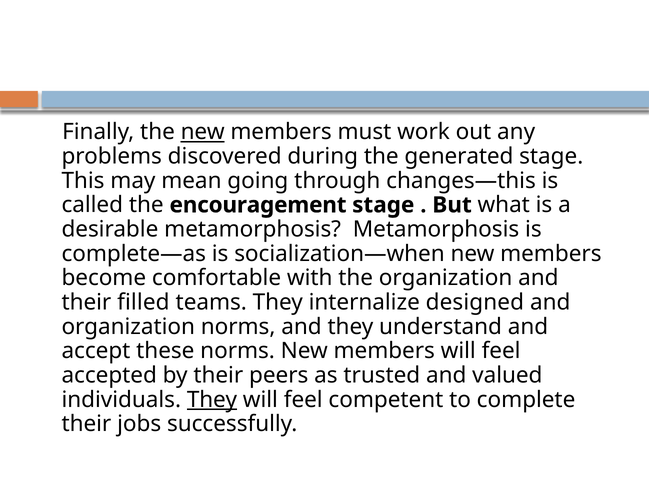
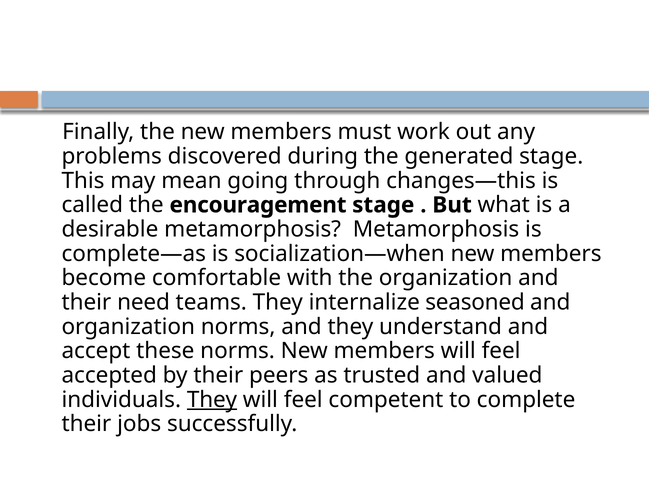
new underline: present -> none (203, 132)
filled: filled -> need (144, 302)
designed: designed -> seasoned (475, 302)
